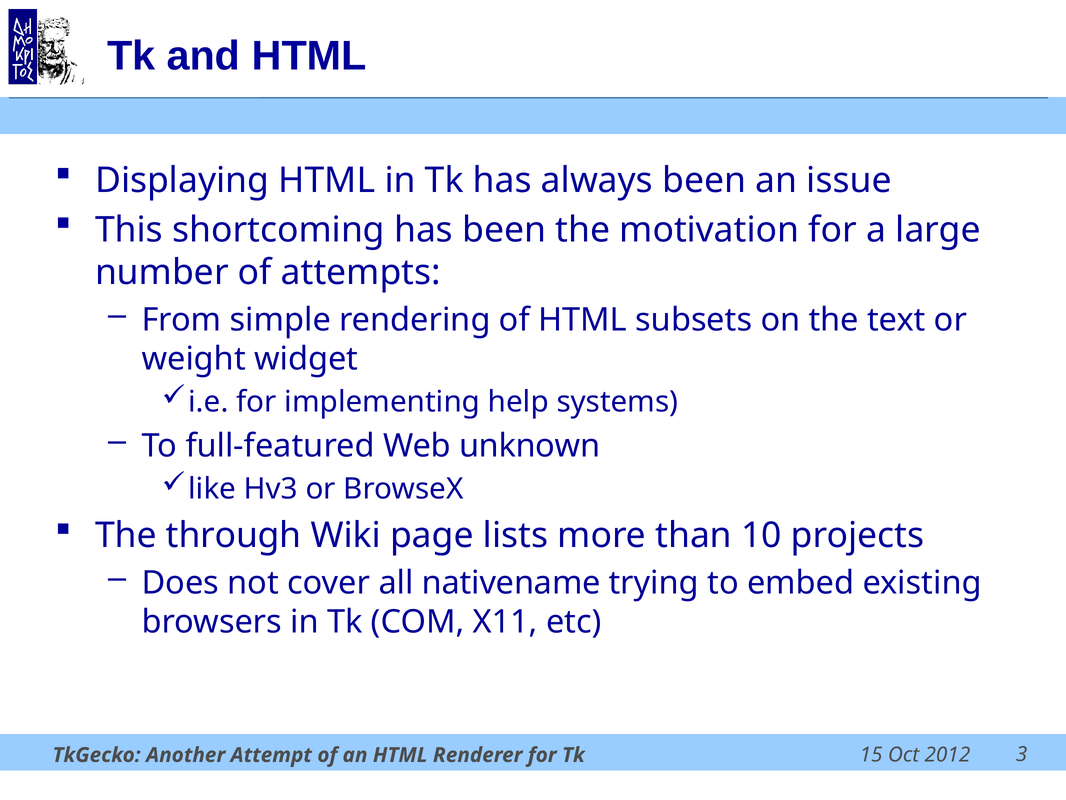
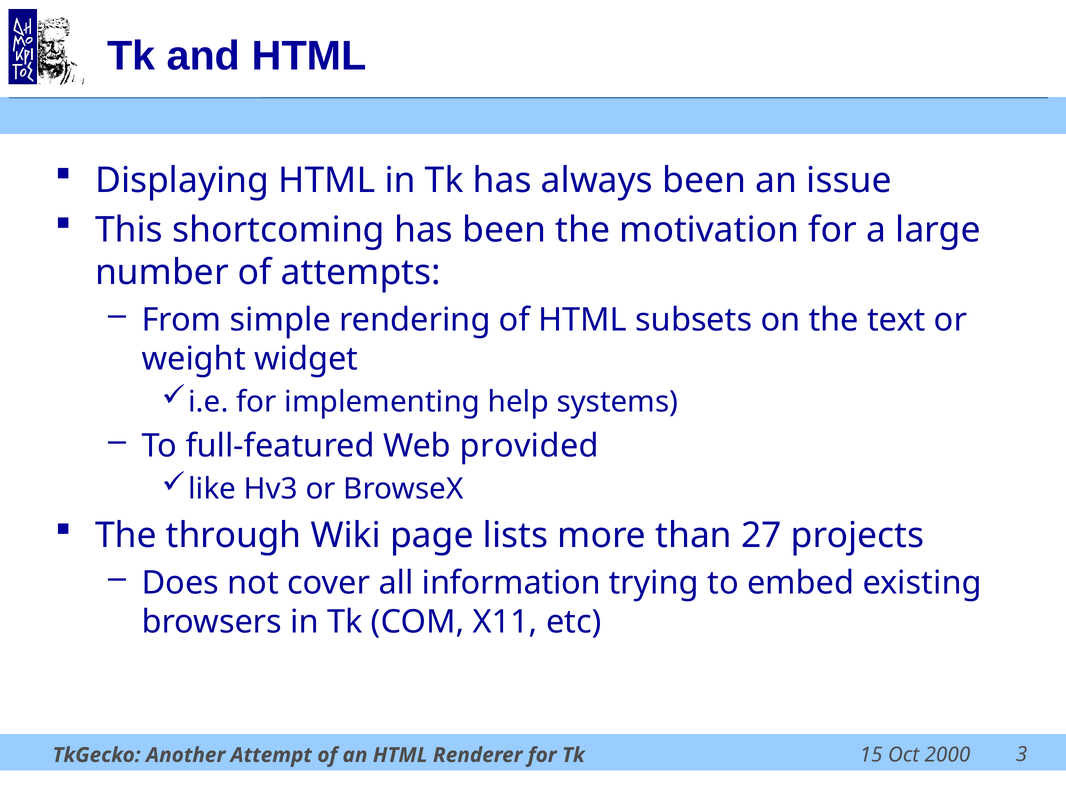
unknown: unknown -> provided (529, 446)
10: 10 -> 27 (761, 535)
nativename: nativename -> information (511, 583)
2012: 2012 -> 2000 (947, 755)
